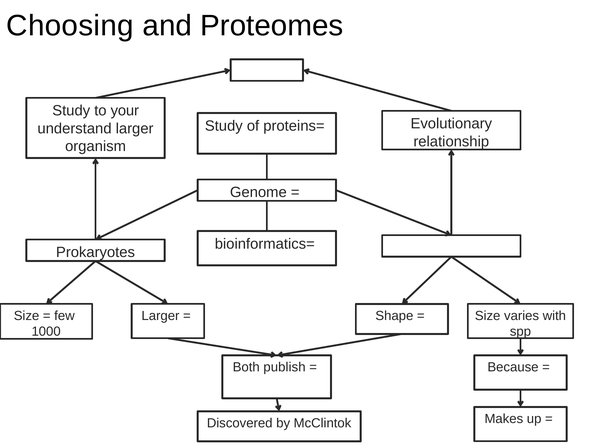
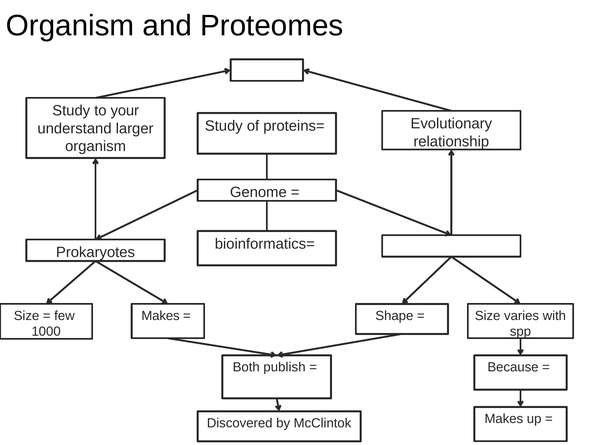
Choosing: Choosing -> Organism (70, 26)
Larger: Larger -> Makes (161, 315)
